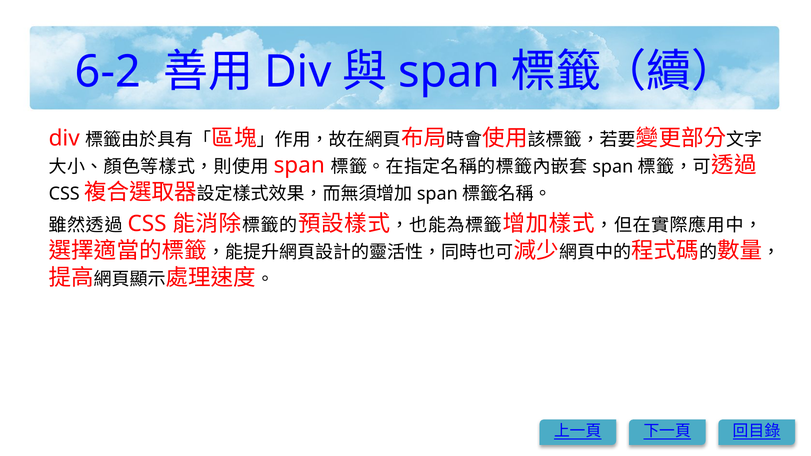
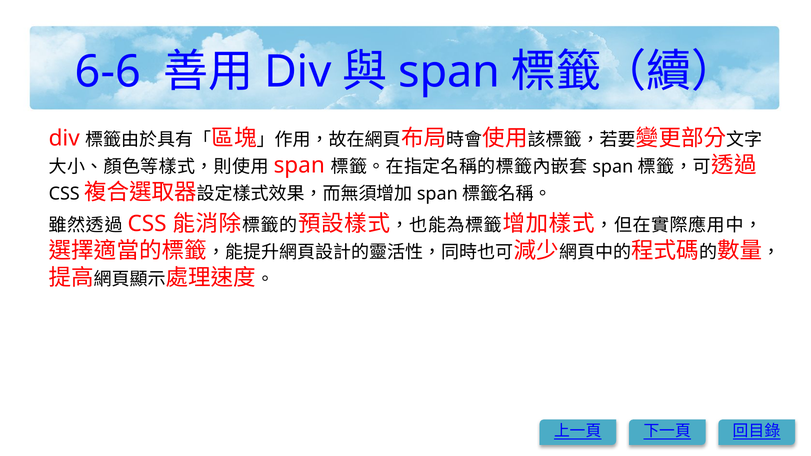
6-2: 6-2 -> 6-6 (108, 72)
